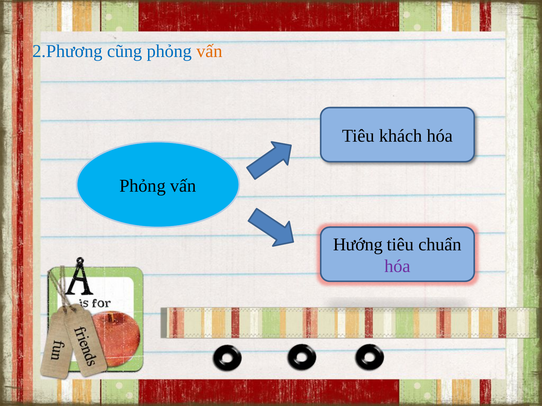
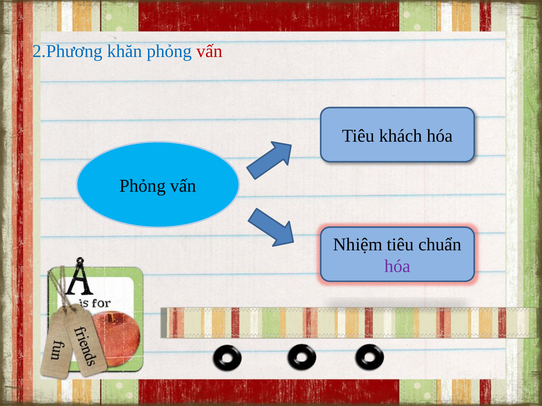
cũng: cũng -> khăn (125, 51)
vấn colour: orange -> red (209, 51)
Hướng: Hướng -> Nhiệm (358, 245)
